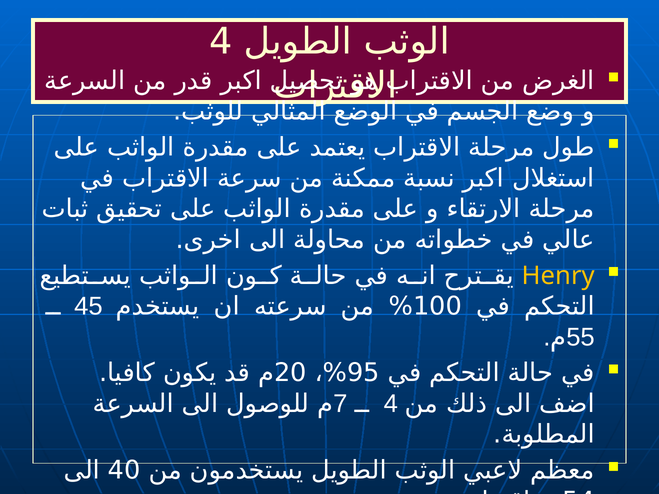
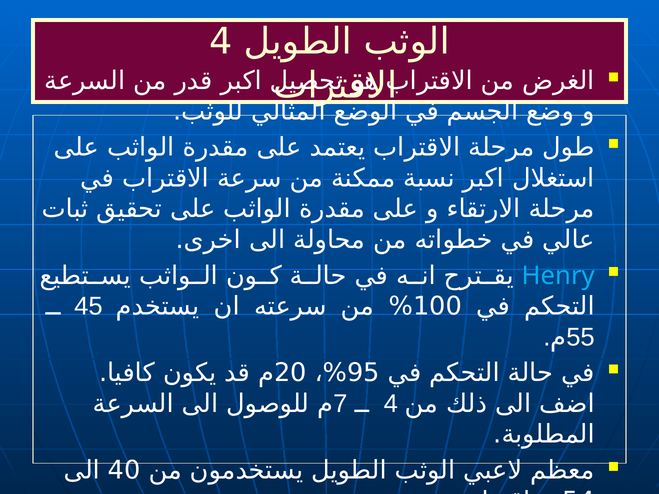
Henry colour: yellow -> light blue (558, 276)
